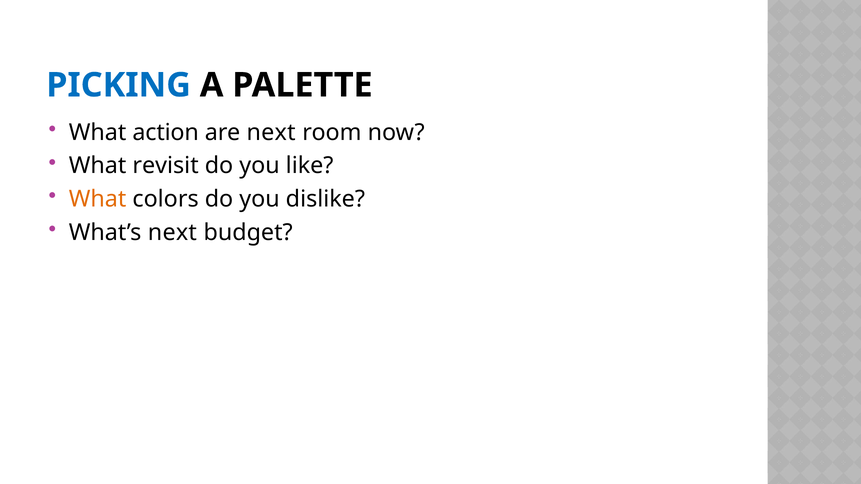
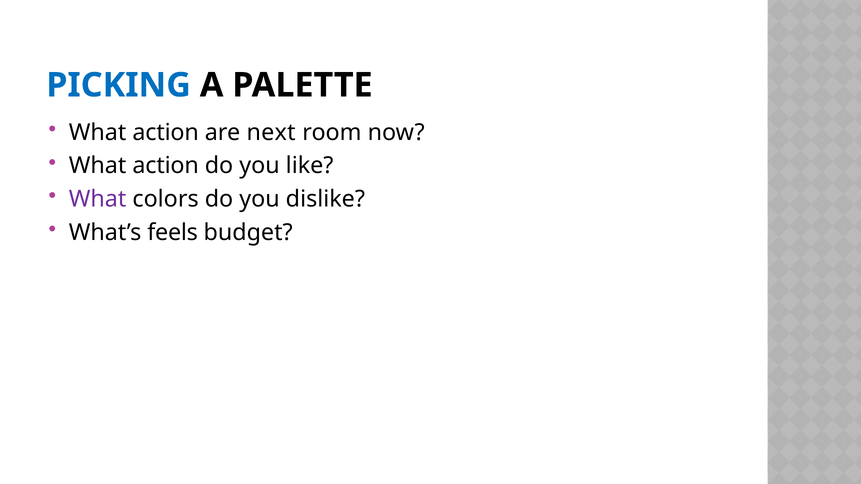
revisit: revisit -> action (166, 166)
What colour: orange -> purple (98, 199)
What’s next: next -> feels (173, 233)
